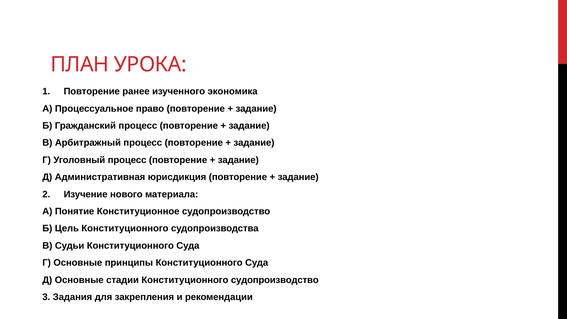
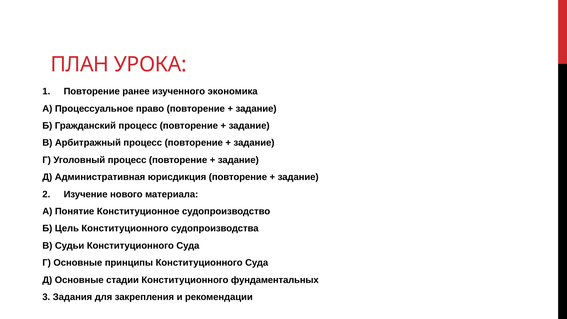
Конституционного судопроизводство: судопроизводство -> фундаментальных (275, 280)
